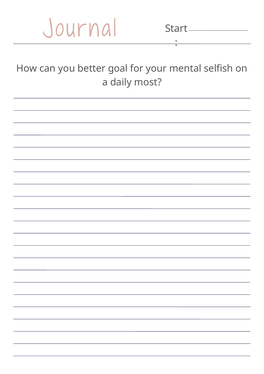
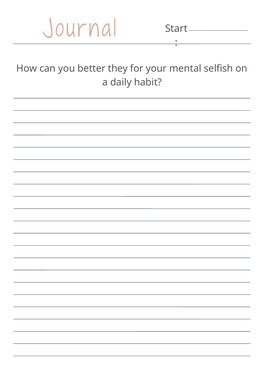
goal: goal -> they (118, 68)
most: most -> habit (148, 82)
